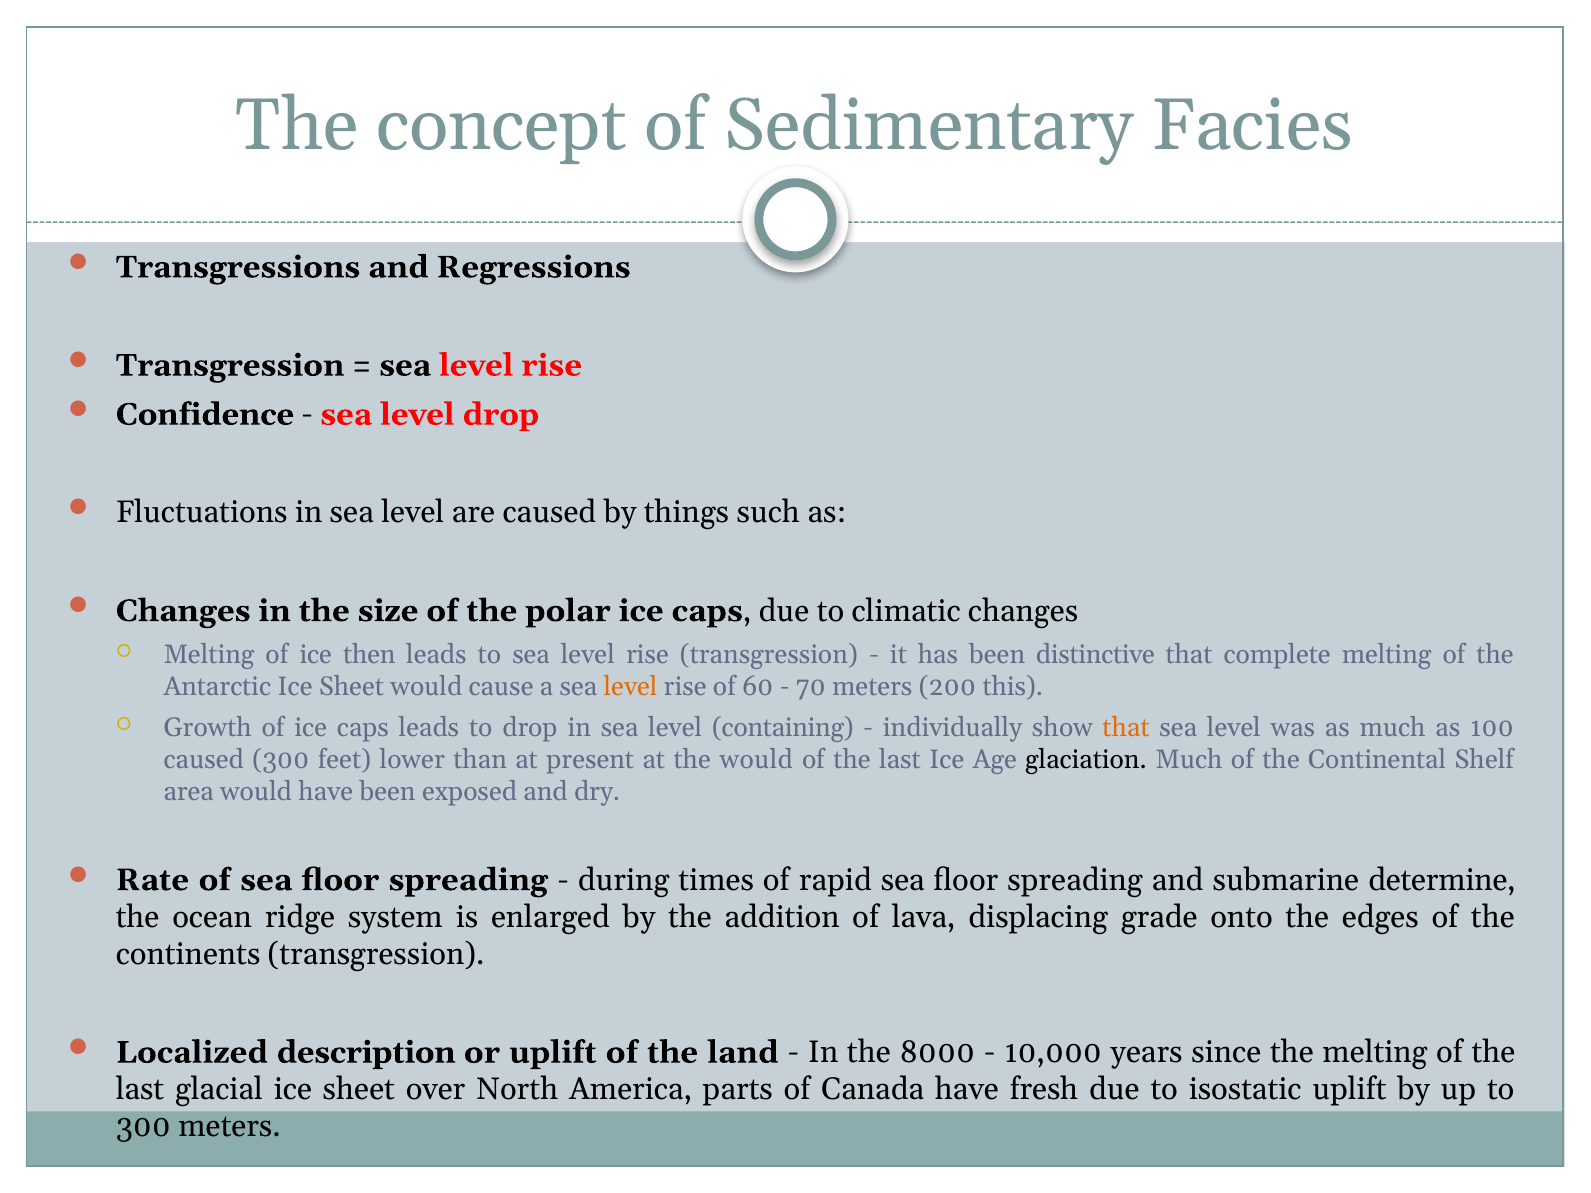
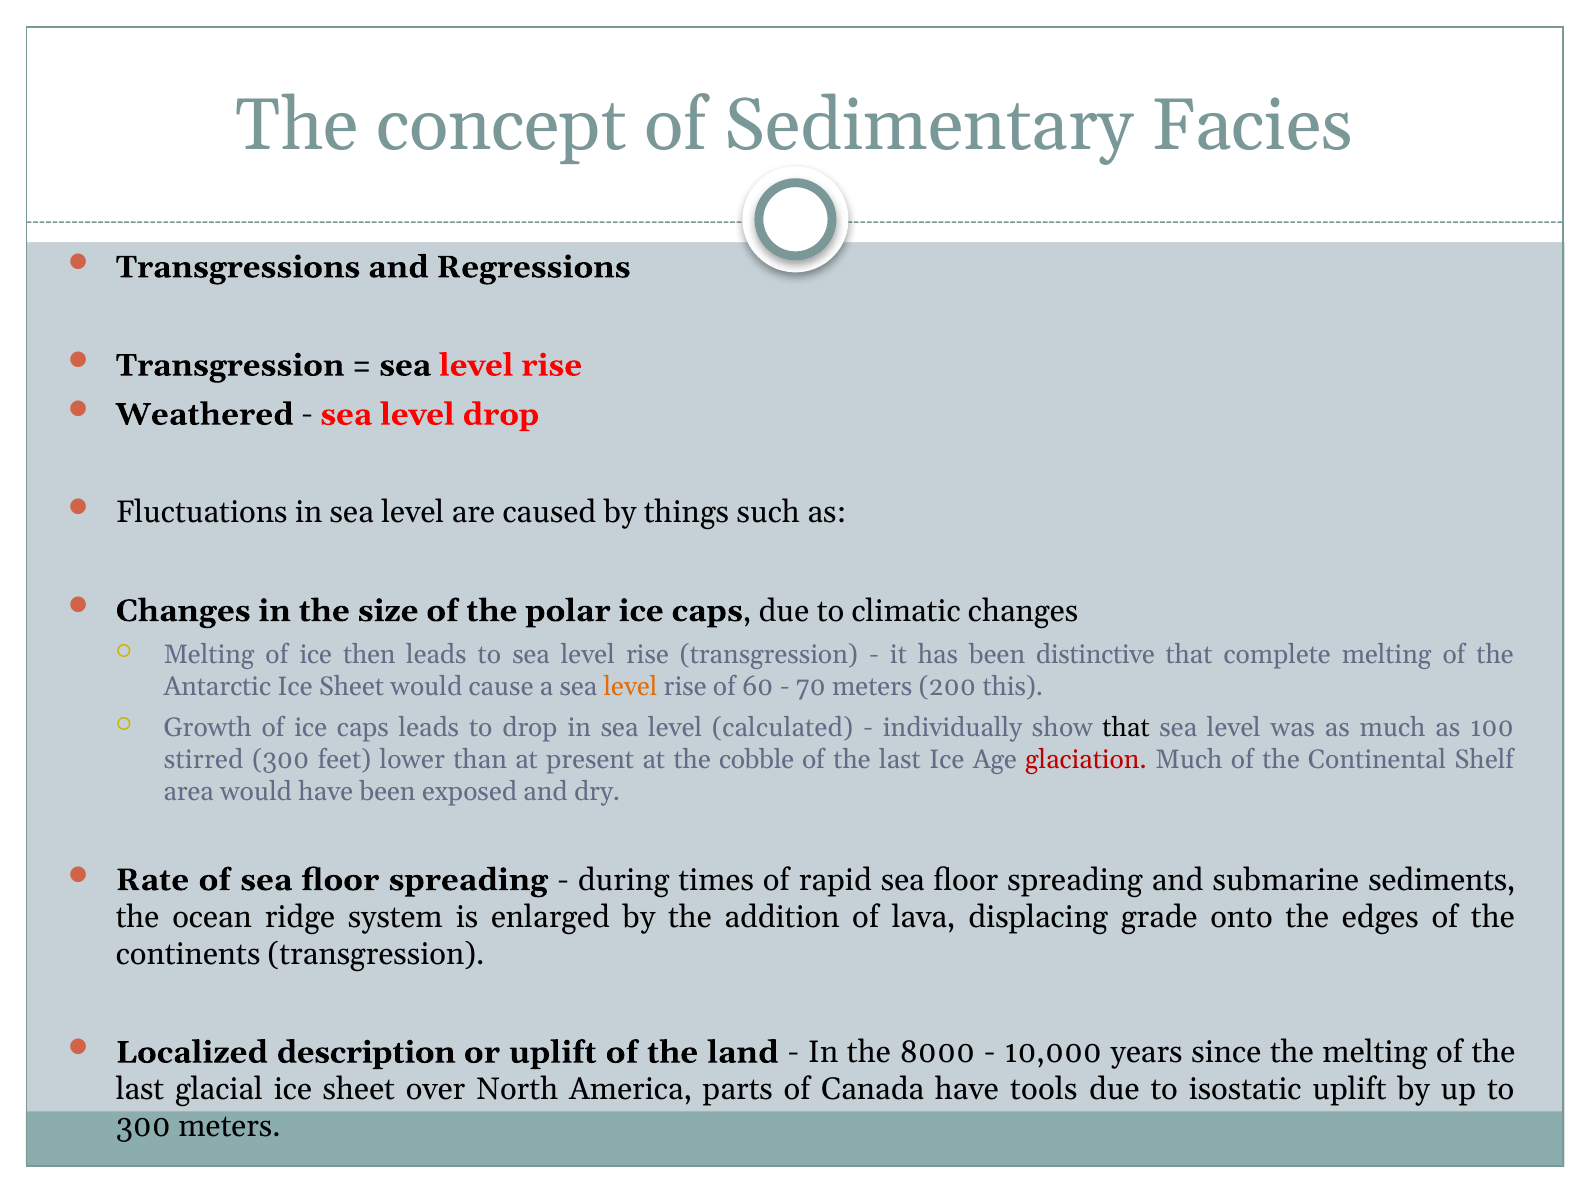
Confidence: Confidence -> Weathered (205, 415)
containing: containing -> calculated (783, 728)
that colour: orange -> black (1126, 728)
caused: caused -> stirred (204, 760)
the would: would -> cobble (757, 760)
glaciation colour: black -> red (1086, 760)
determine: determine -> sediments (1442, 880)
fresh: fresh -> tools (1044, 1090)
